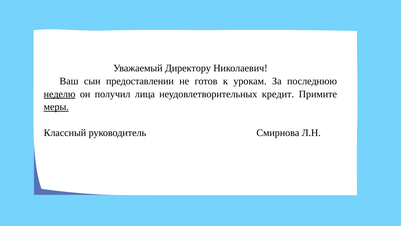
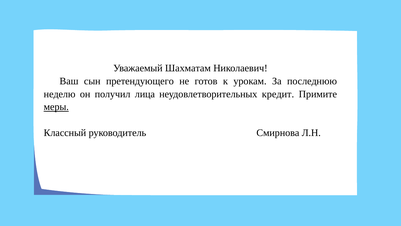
Директору: Директору -> Шахматам (188, 68)
предоставлении: предоставлении -> претендующего (140, 81)
неделю underline: present -> none (60, 94)
